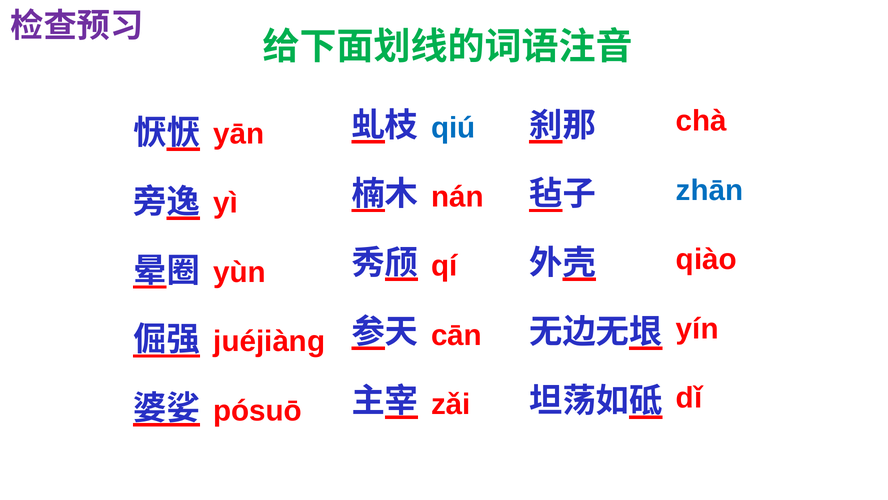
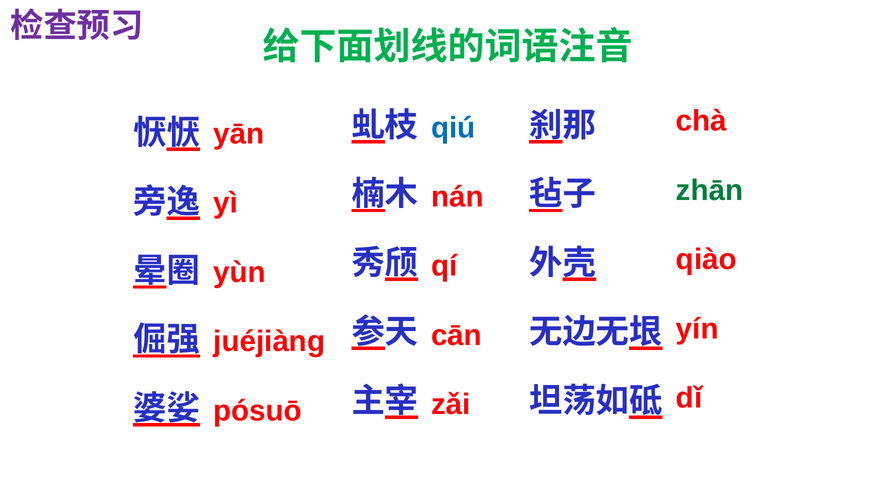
zhān colour: blue -> green (710, 190)
